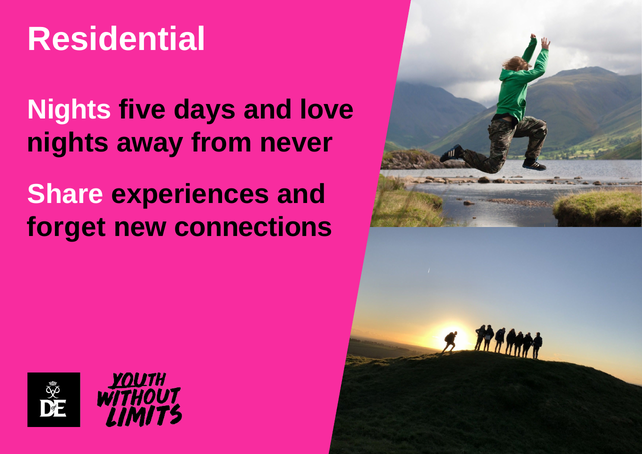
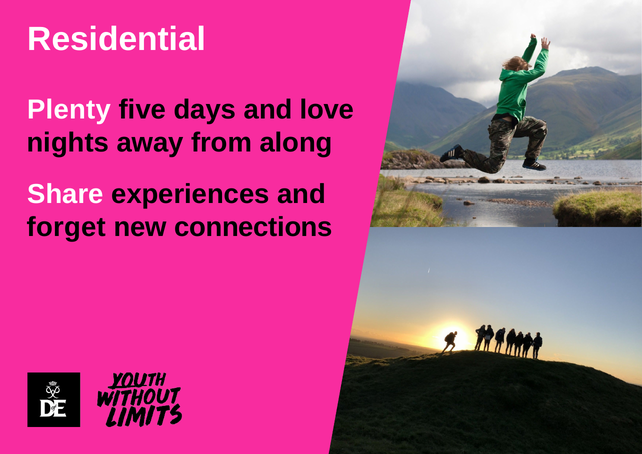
Nights: Nights -> Plenty (69, 110)
never: never -> along (296, 143)
